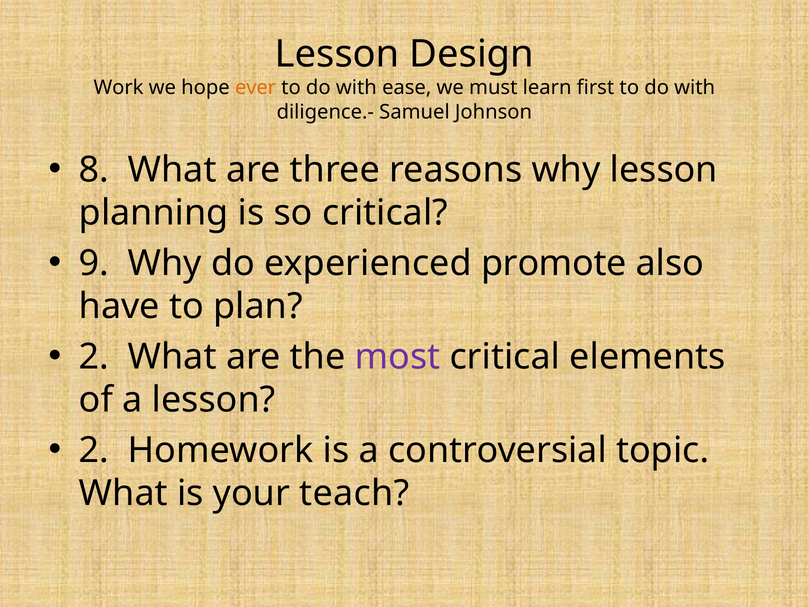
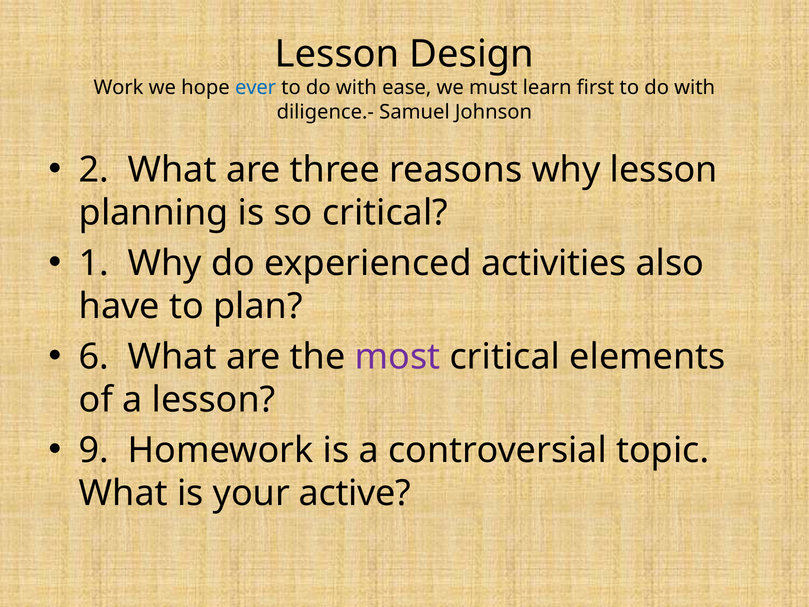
ever colour: orange -> blue (256, 88)
8: 8 -> 2 (94, 170)
9: 9 -> 1 (94, 263)
promote: promote -> activities (554, 263)
2: 2 -> 6 (94, 357)
2: 2 -> 9 (94, 450)
teach: teach -> active (355, 493)
